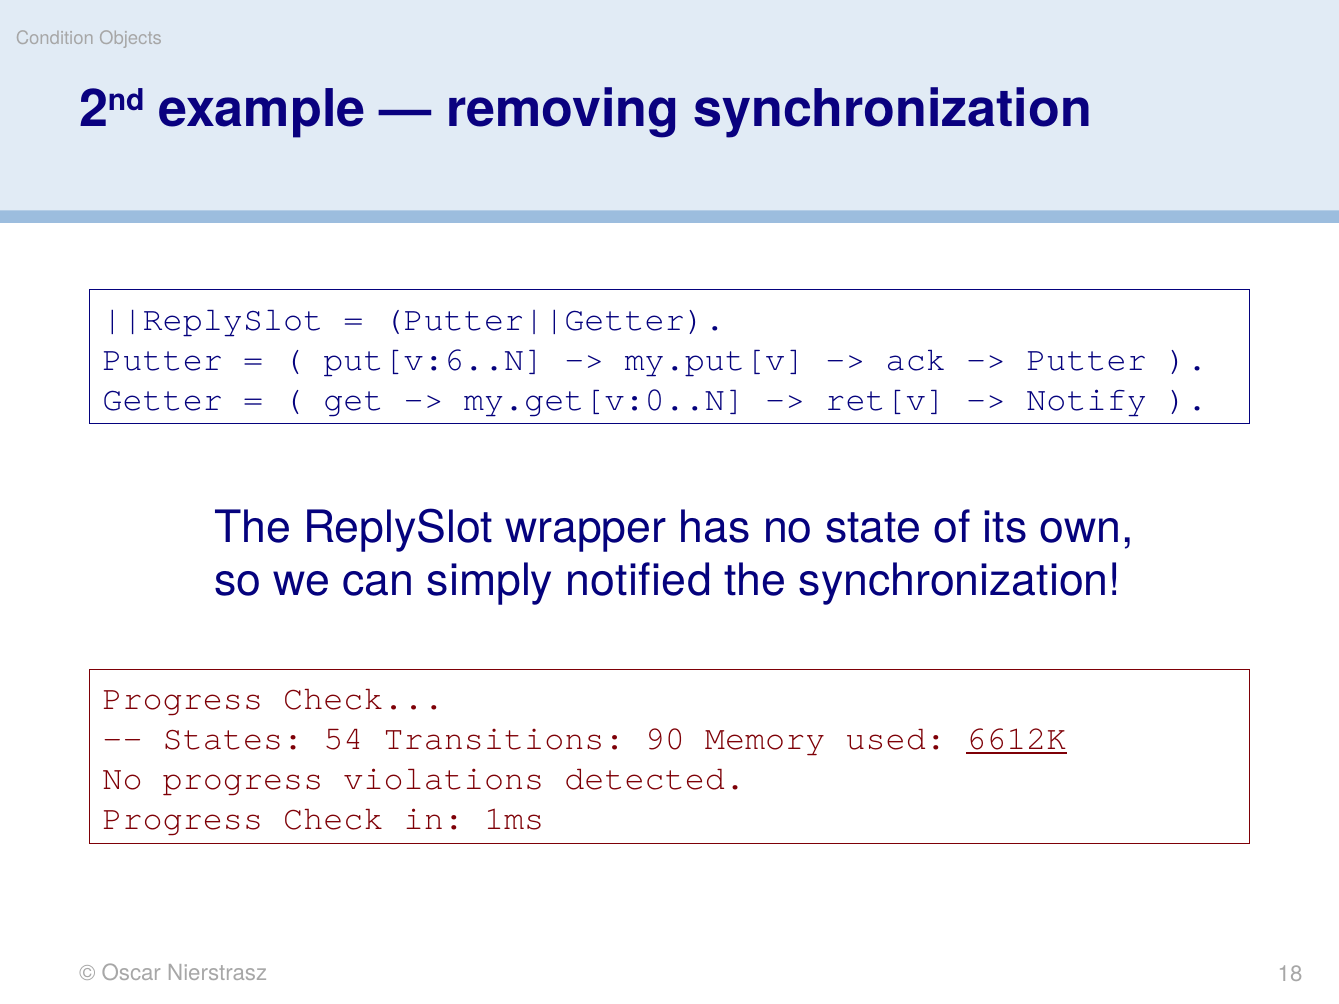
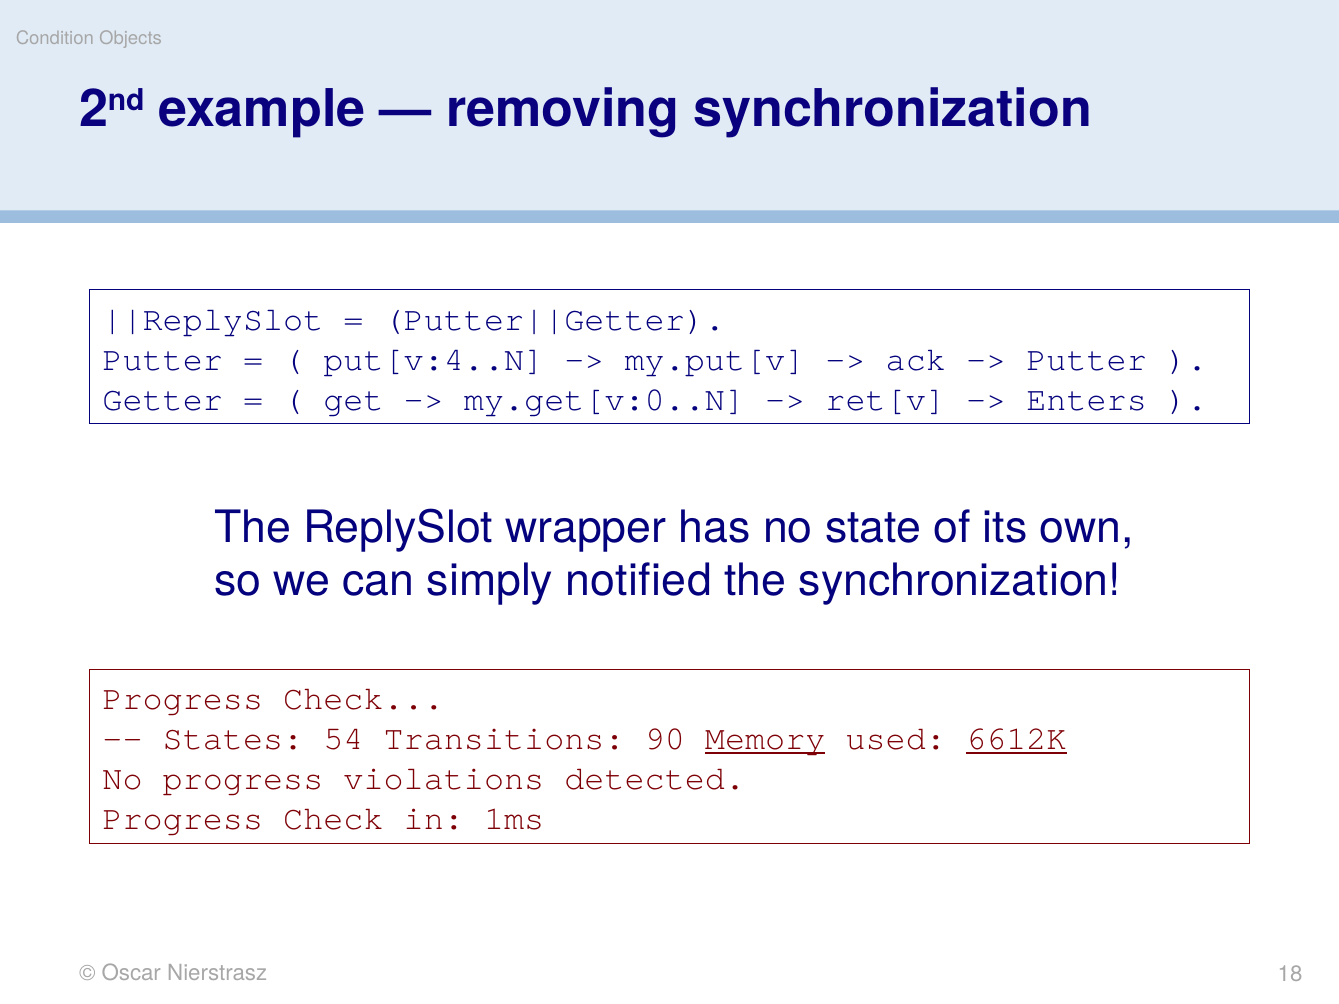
put[v:6..N: put[v:6..N -> put[v:4..N (434, 359)
Notify: Notify -> Enters (1087, 399)
Memory underline: none -> present (765, 739)
